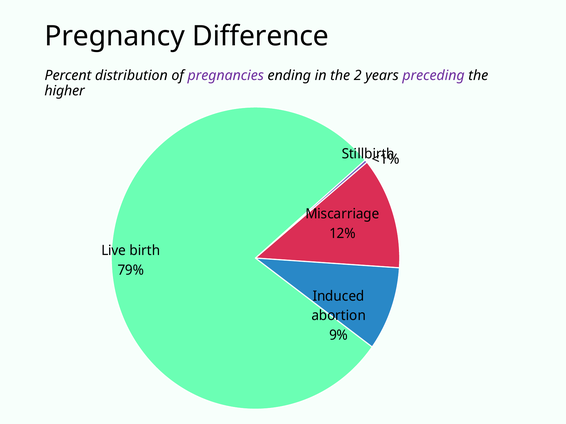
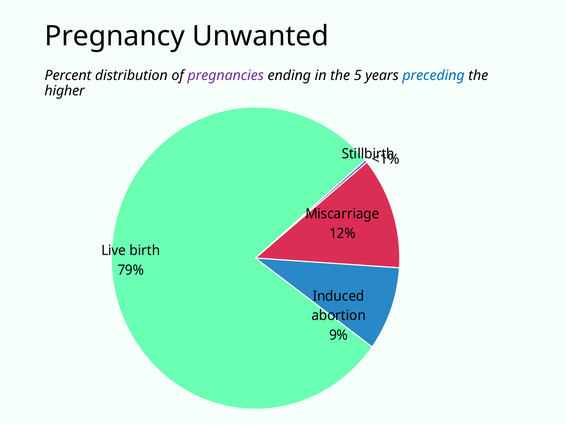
Difference: Difference -> Unwanted (261, 36)
2: 2 -> 5 (358, 76)
preceding colour: purple -> blue (434, 76)
